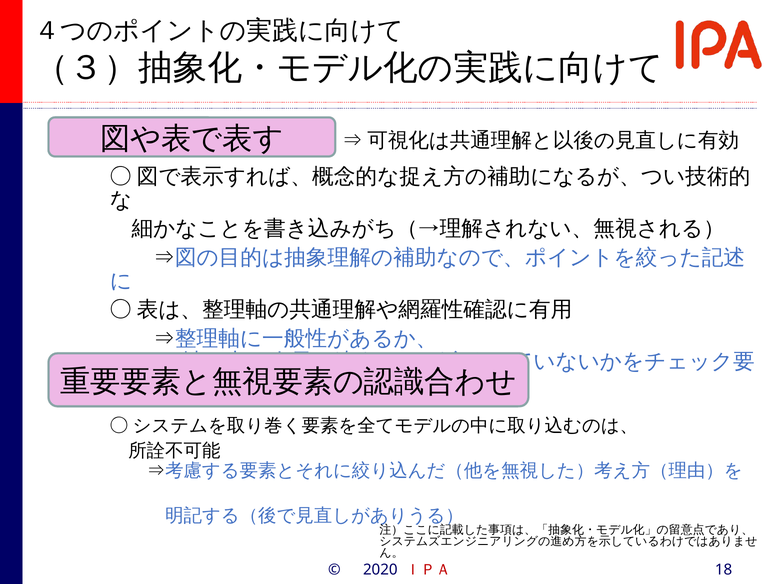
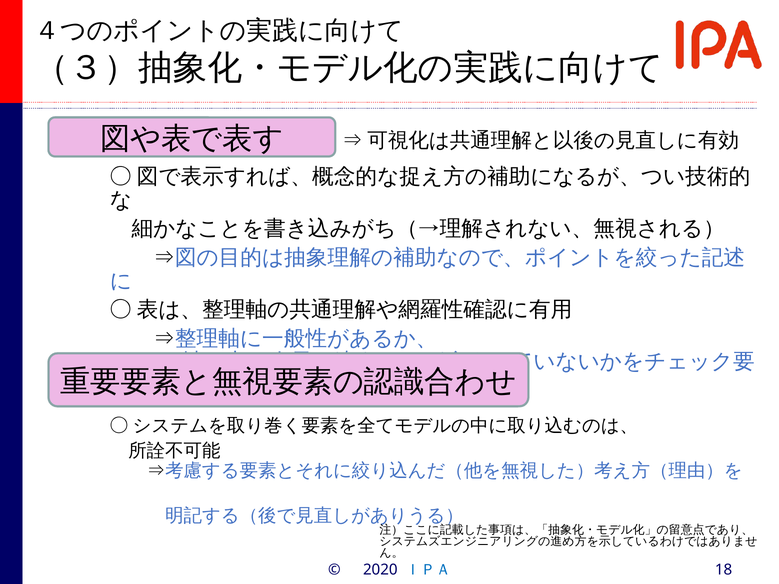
ＩＰＡ colour: red -> blue (428, 570)
